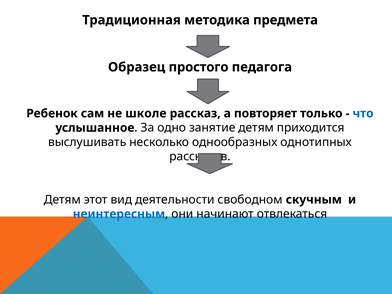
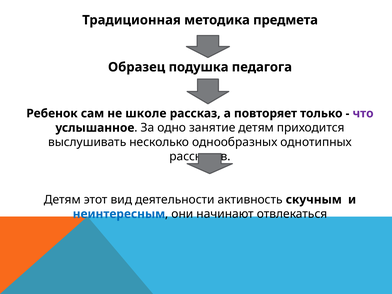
простого: простого -> подушка (199, 67)
что colour: blue -> purple (363, 113)
свободном: свободном -> активность (250, 200)
